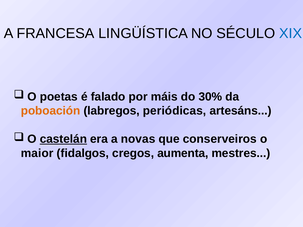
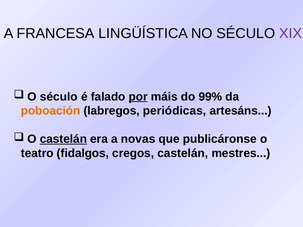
XIX colour: blue -> purple (291, 34)
O poetas: poetas -> século (59, 97)
por underline: none -> present (138, 97)
30%: 30% -> 99% (210, 97)
conserveiros: conserveiros -> publicáronse (220, 139)
maior: maior -> teatro (37, 153)
cregos aumenta: aumenta -> castelán (183, 153)
